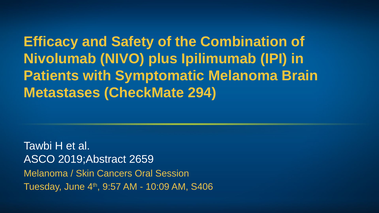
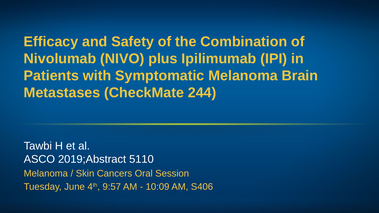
294: 294 -> 244 (202, 93)
2659: 2659 -> 5110 (141, 159)
